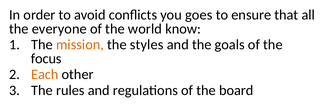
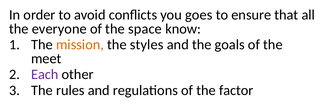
world: world -> space (145, 29)
focus: focus -> meet (46, 59)
Each colour: orange -> purple (45, 74)
board: board -> factor (236, 90)
